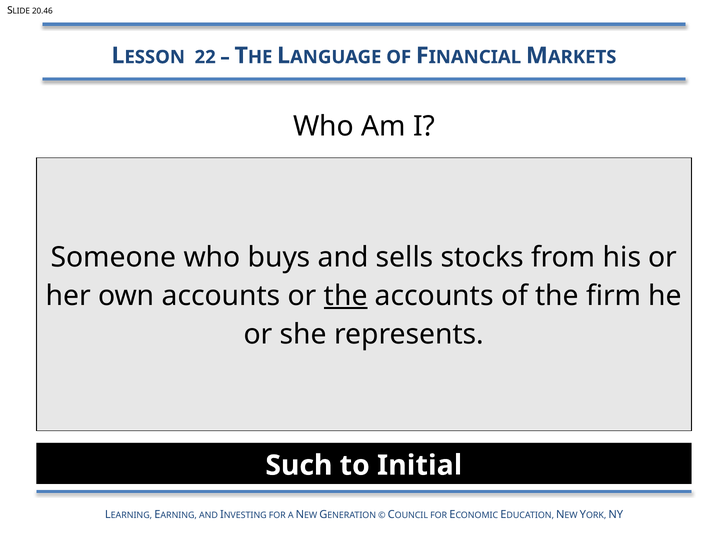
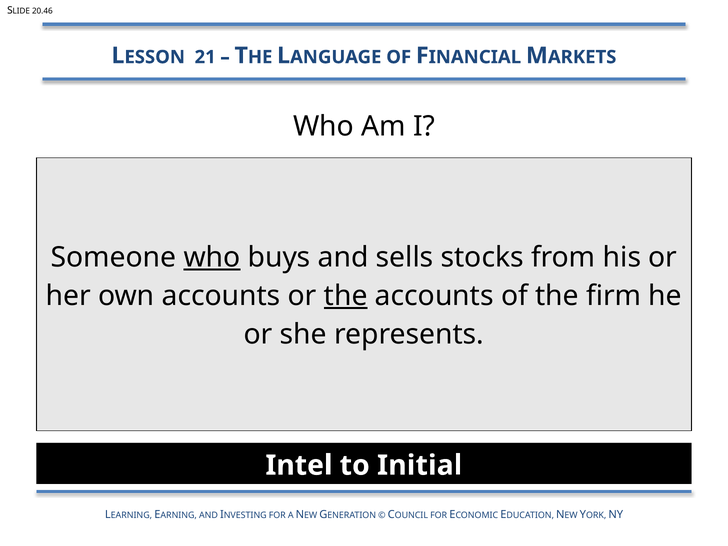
22: 22 -> 21 (205, 57)
who underline: none -> present (212, 257)
Such: Such -> Intel (299, 465)
